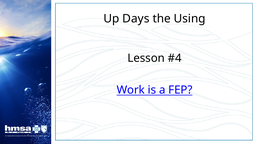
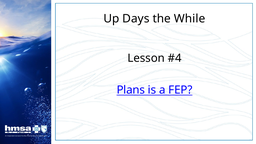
Using: Using -> While (190, 19)
Work: Work -> Plans (131, 90)
